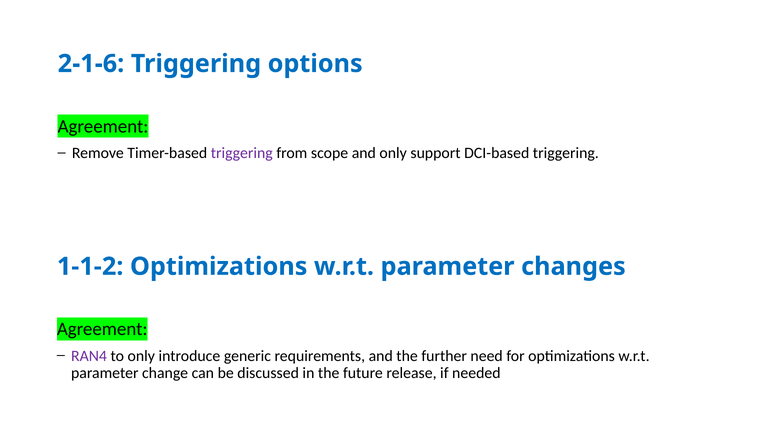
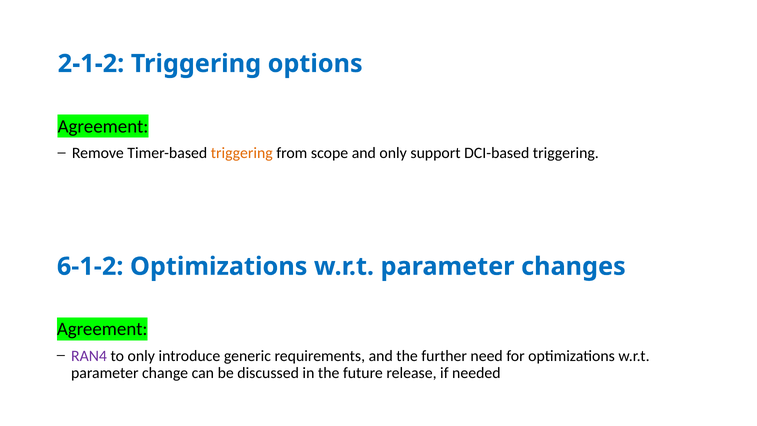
2-1-6: 2-1-6 -> 2-1-2 (91, 64)
triggering colour: purple -> orange (242, 153)
1-1-2: 1-1-2 -> 6-1-2 (90, 266)
